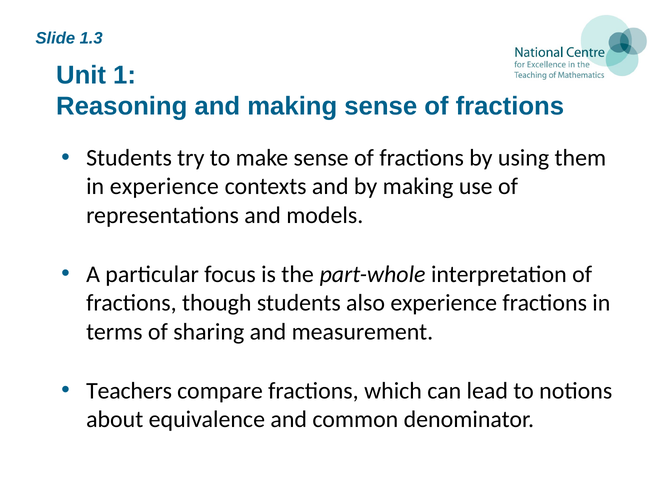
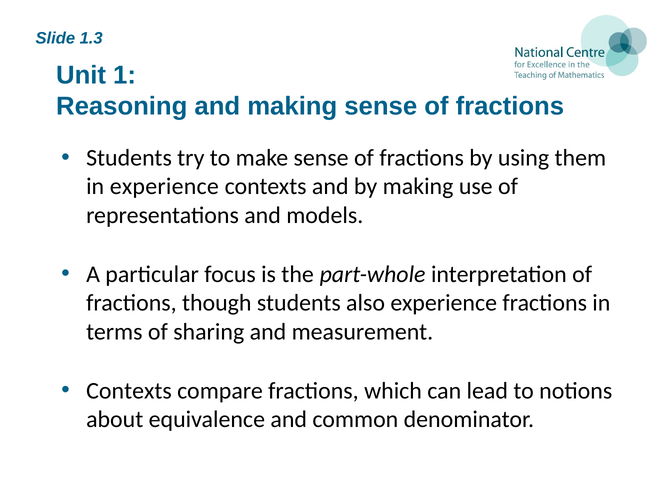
Teachers: Teachers -> Contexts (129, 391)
